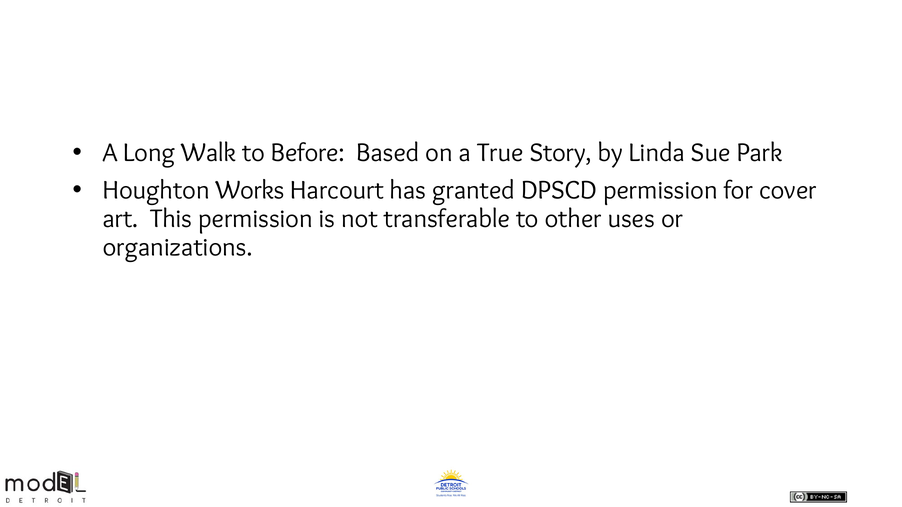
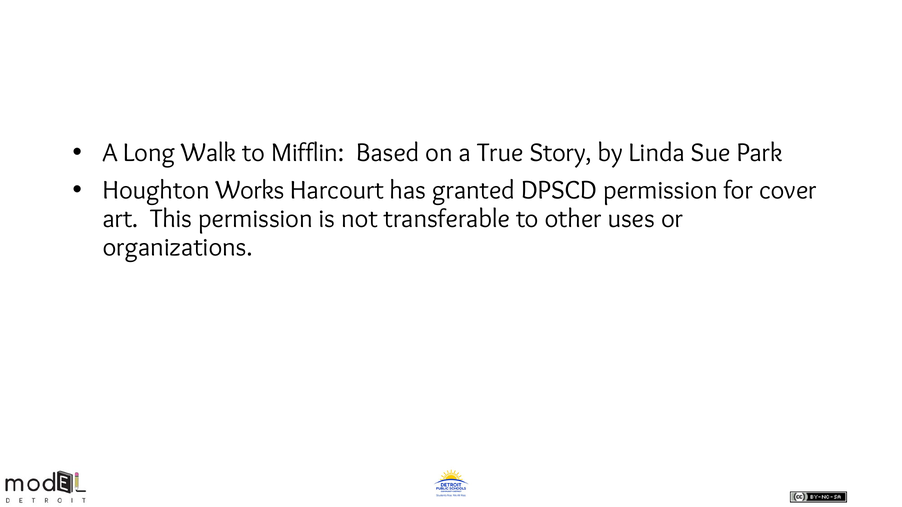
Before: Before -> Mifflin (308, 153)
